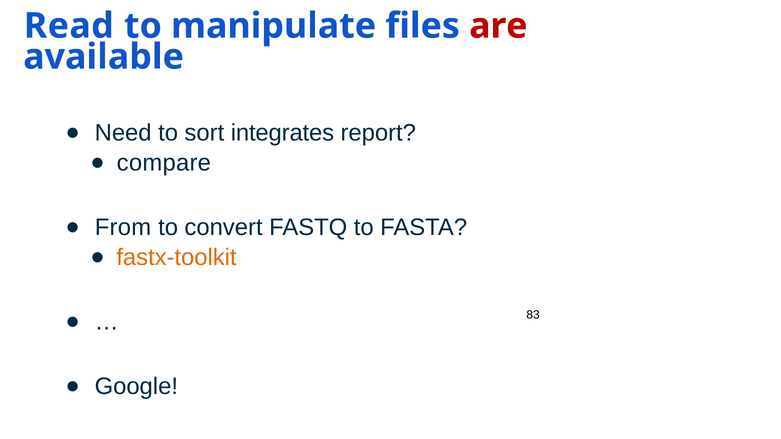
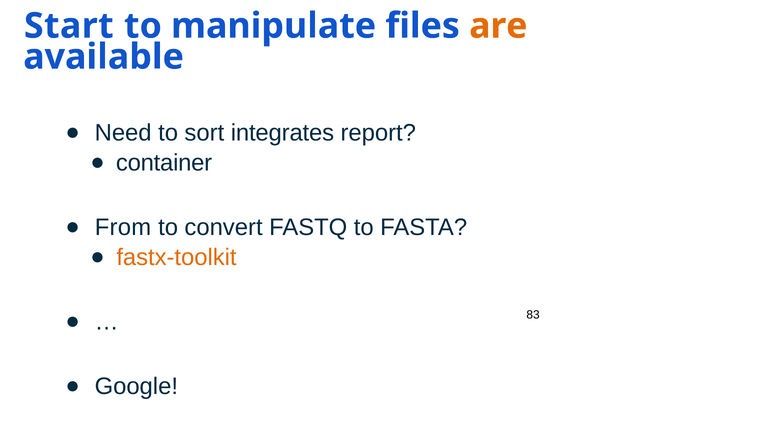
Read: Read -> Start (69, 26)
are colour: red -> orange (498, 26)
compare: compare -> container (164, 163)
